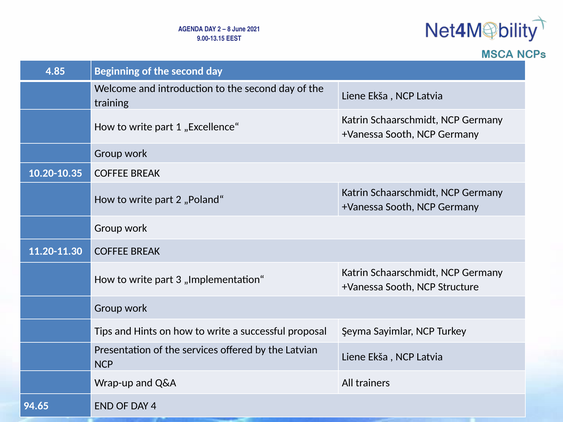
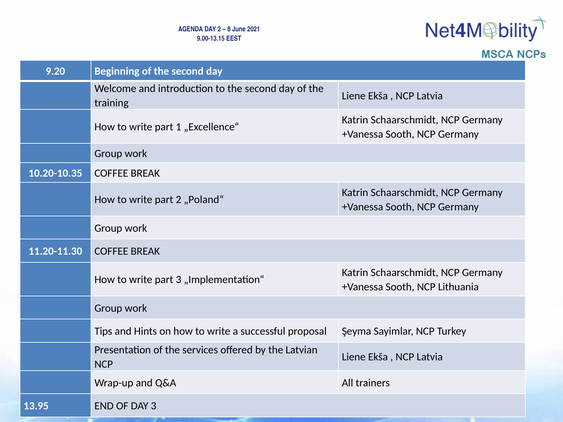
4.85: 4.85 -> 9.20 (55, 71)
Structure: Structure -> Lithuania (458, 287)
94.65: 94.65 -> 13.95 (36, 406)
DAY 4: 4 -> 3 (154, 406)
